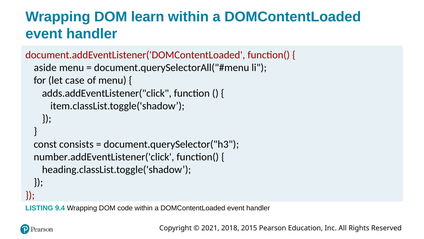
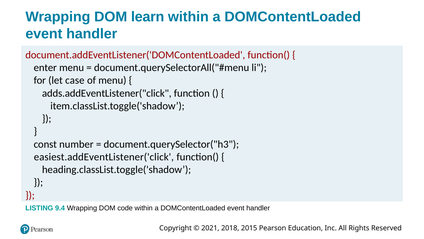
aside: aside -> enter (45, 68)
consists: consists -> number (76, 144)
number.addEventListener('click: number.addEventListener('click -> easiest.addEventListener('click (104, 157)
